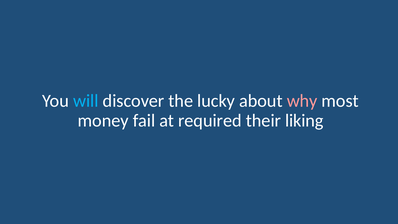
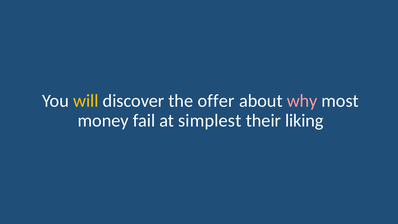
will colour: light blue -> yellow (86, 101)
lucky: lucky -> offer (216, 101)
required: required -> simplest (210, 121)
